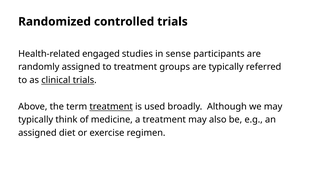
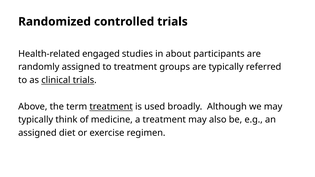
sense: sense -> about (178, 54)
